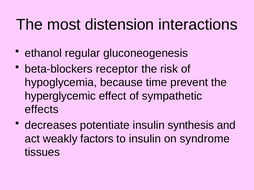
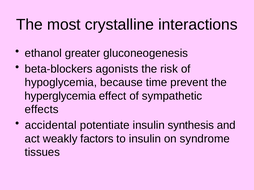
distension: distension -> crystalline (119, 25)
regular: regular -> greater (83, 53)
receptor: receptor -> agonists (117, 69)
hyperglycemic: hyperglycemic -> hyperglycemia (60, 96)
decreases: decreases -> accidental (51, 126)
